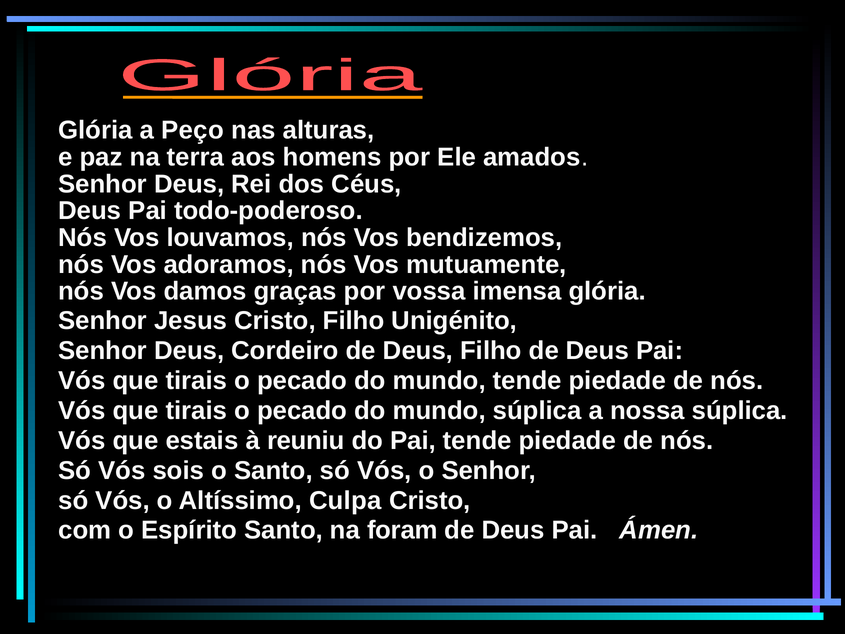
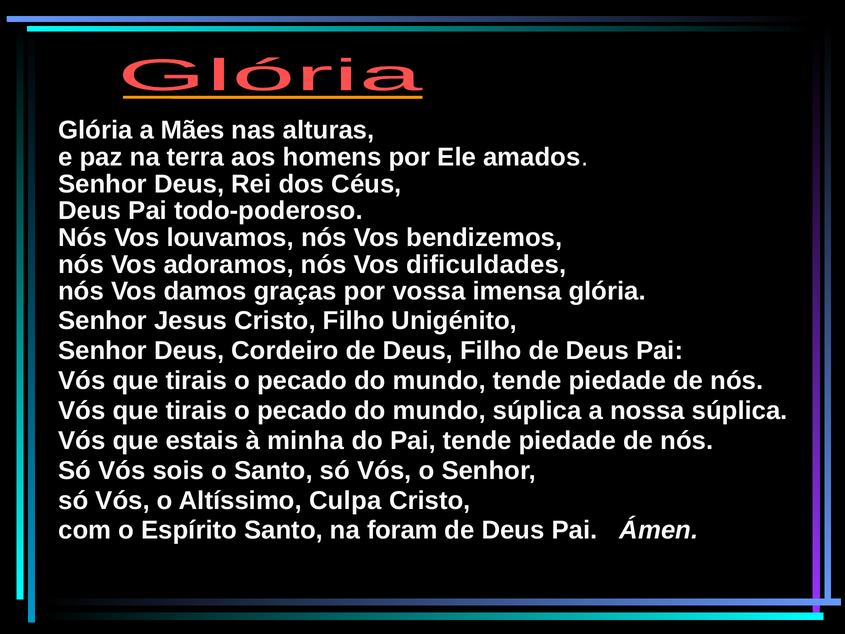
Peço: Peço -> Mães (193, 130)
mutuamente: mutuamente -> dificuldades (486, 264)
reuniu: reuniu -> minha (306, 440)
